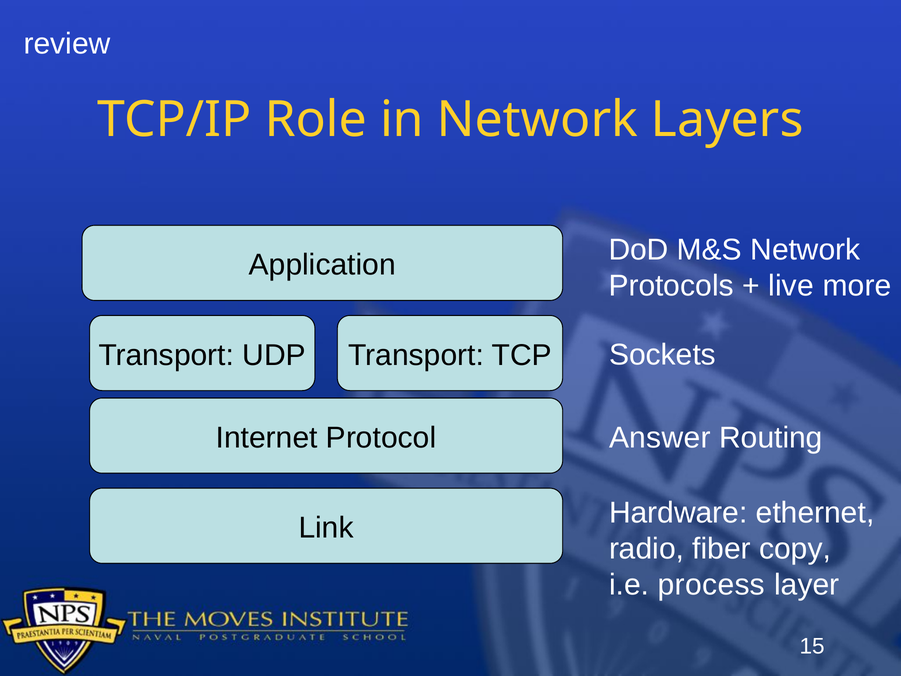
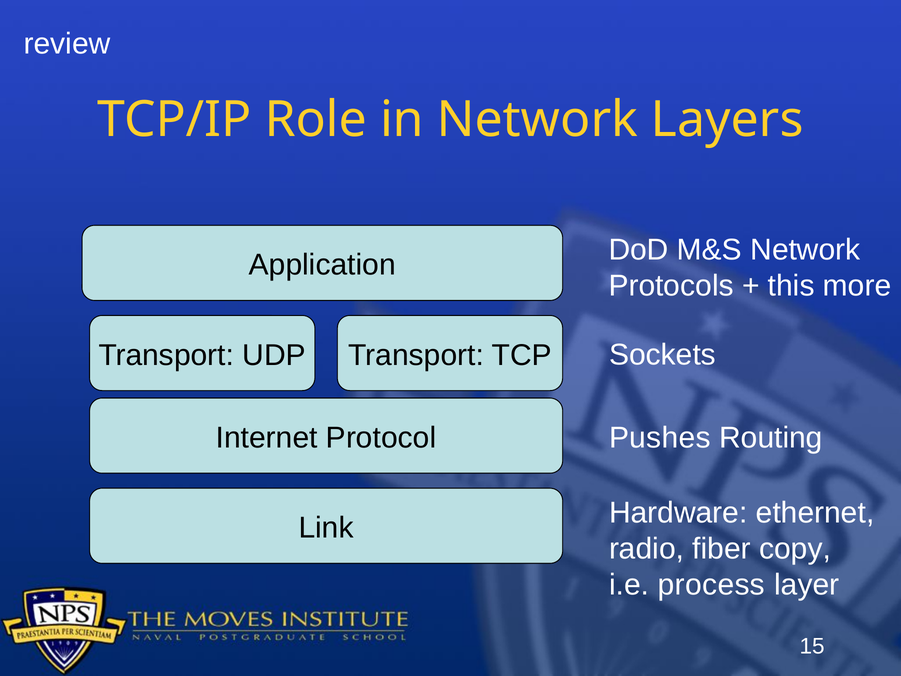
live: live -> this (791, 286)
Answer: Answer -> Pushes (660, 437)
